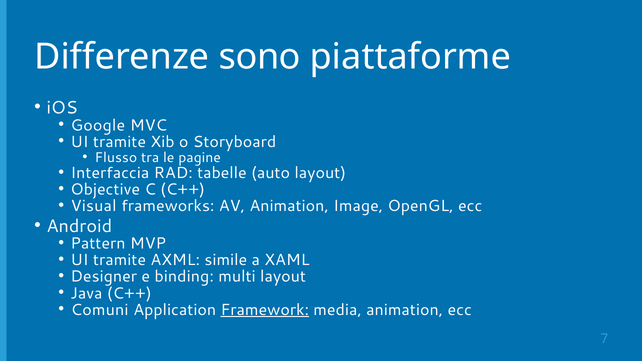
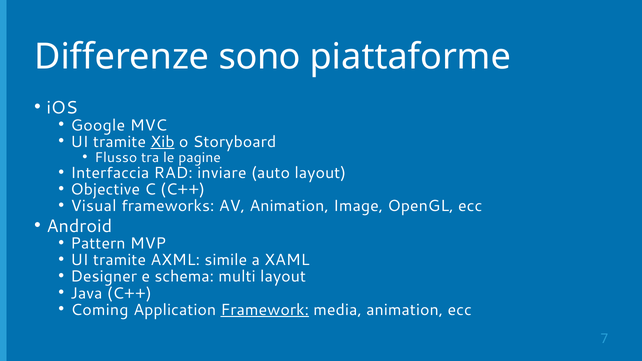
Xib underline: none -> present (162, 142)
tabelle: tabelle -> inviare (222, 173)
binding: binding -> schema (184, 277)
Comuni: Comuni -> Coming (100, 310)
